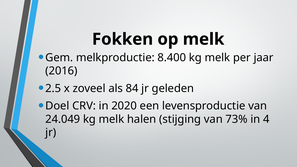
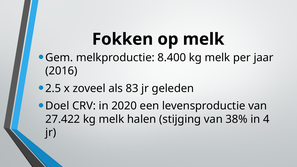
84: 84 -> 83 (132, 88)
24.049: 24.049 -> 27.422 (63, 119)
73%: 73% -> 38% (237, 119)
